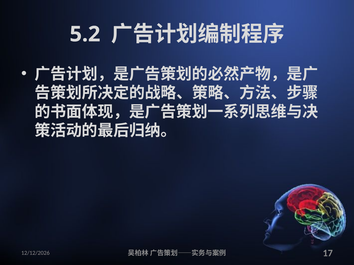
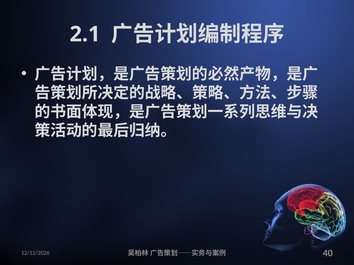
5.2: 5.2 -> 2.1 (85, 34)
17: 17 -> 40 (328, 254)
